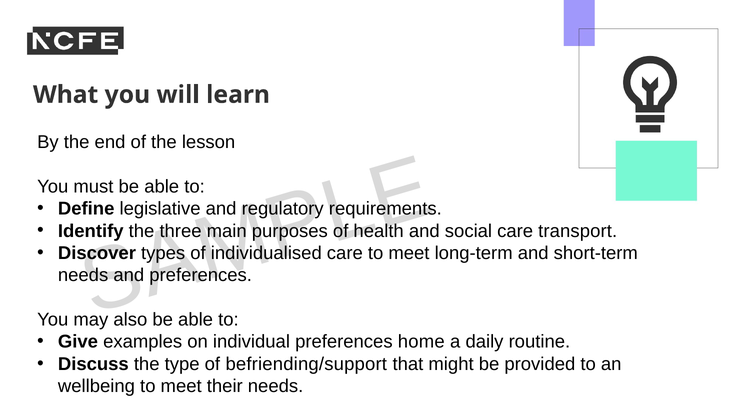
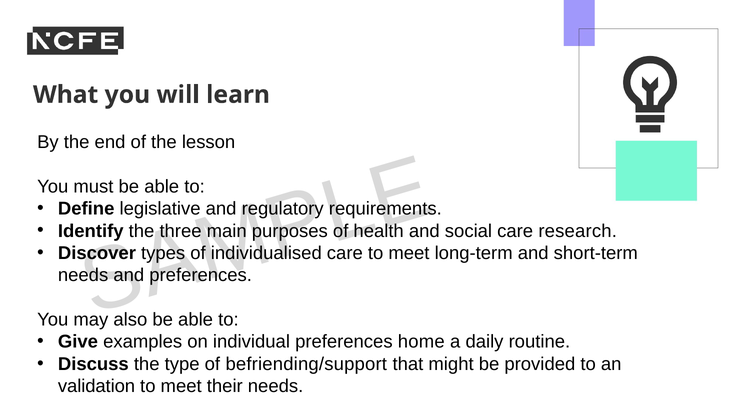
transport: transport -> research (578, 231)
wellbeing: wellbeing -> validation (97, 386)
